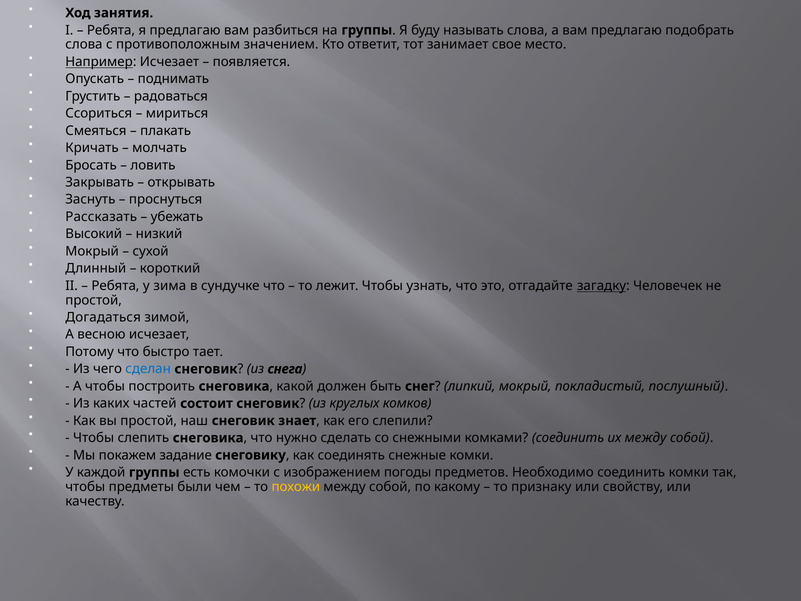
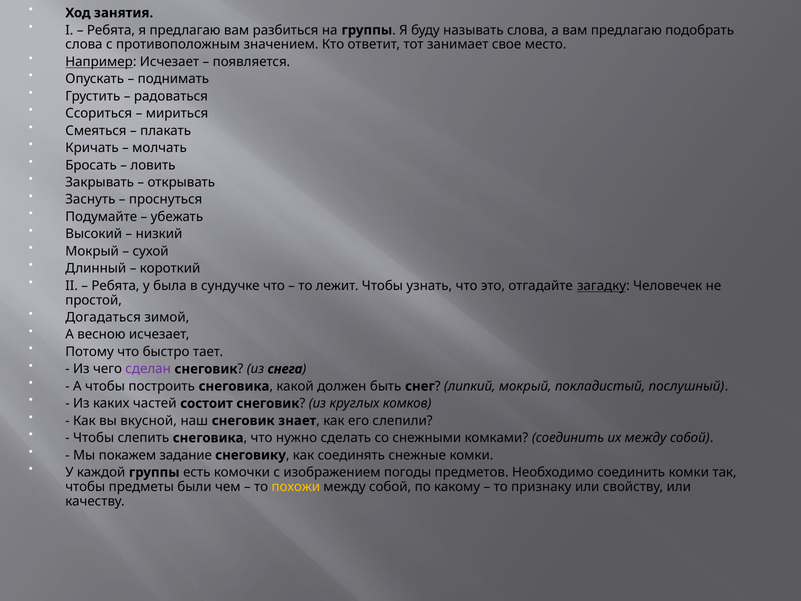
Рассказать: Рассказать -> Подумайте (101, 217)
зима: зима -> была (170, 286)
сделан colour: blue -> purple (148, 369)
вы простой: простой -> вкусной (149, 421)
